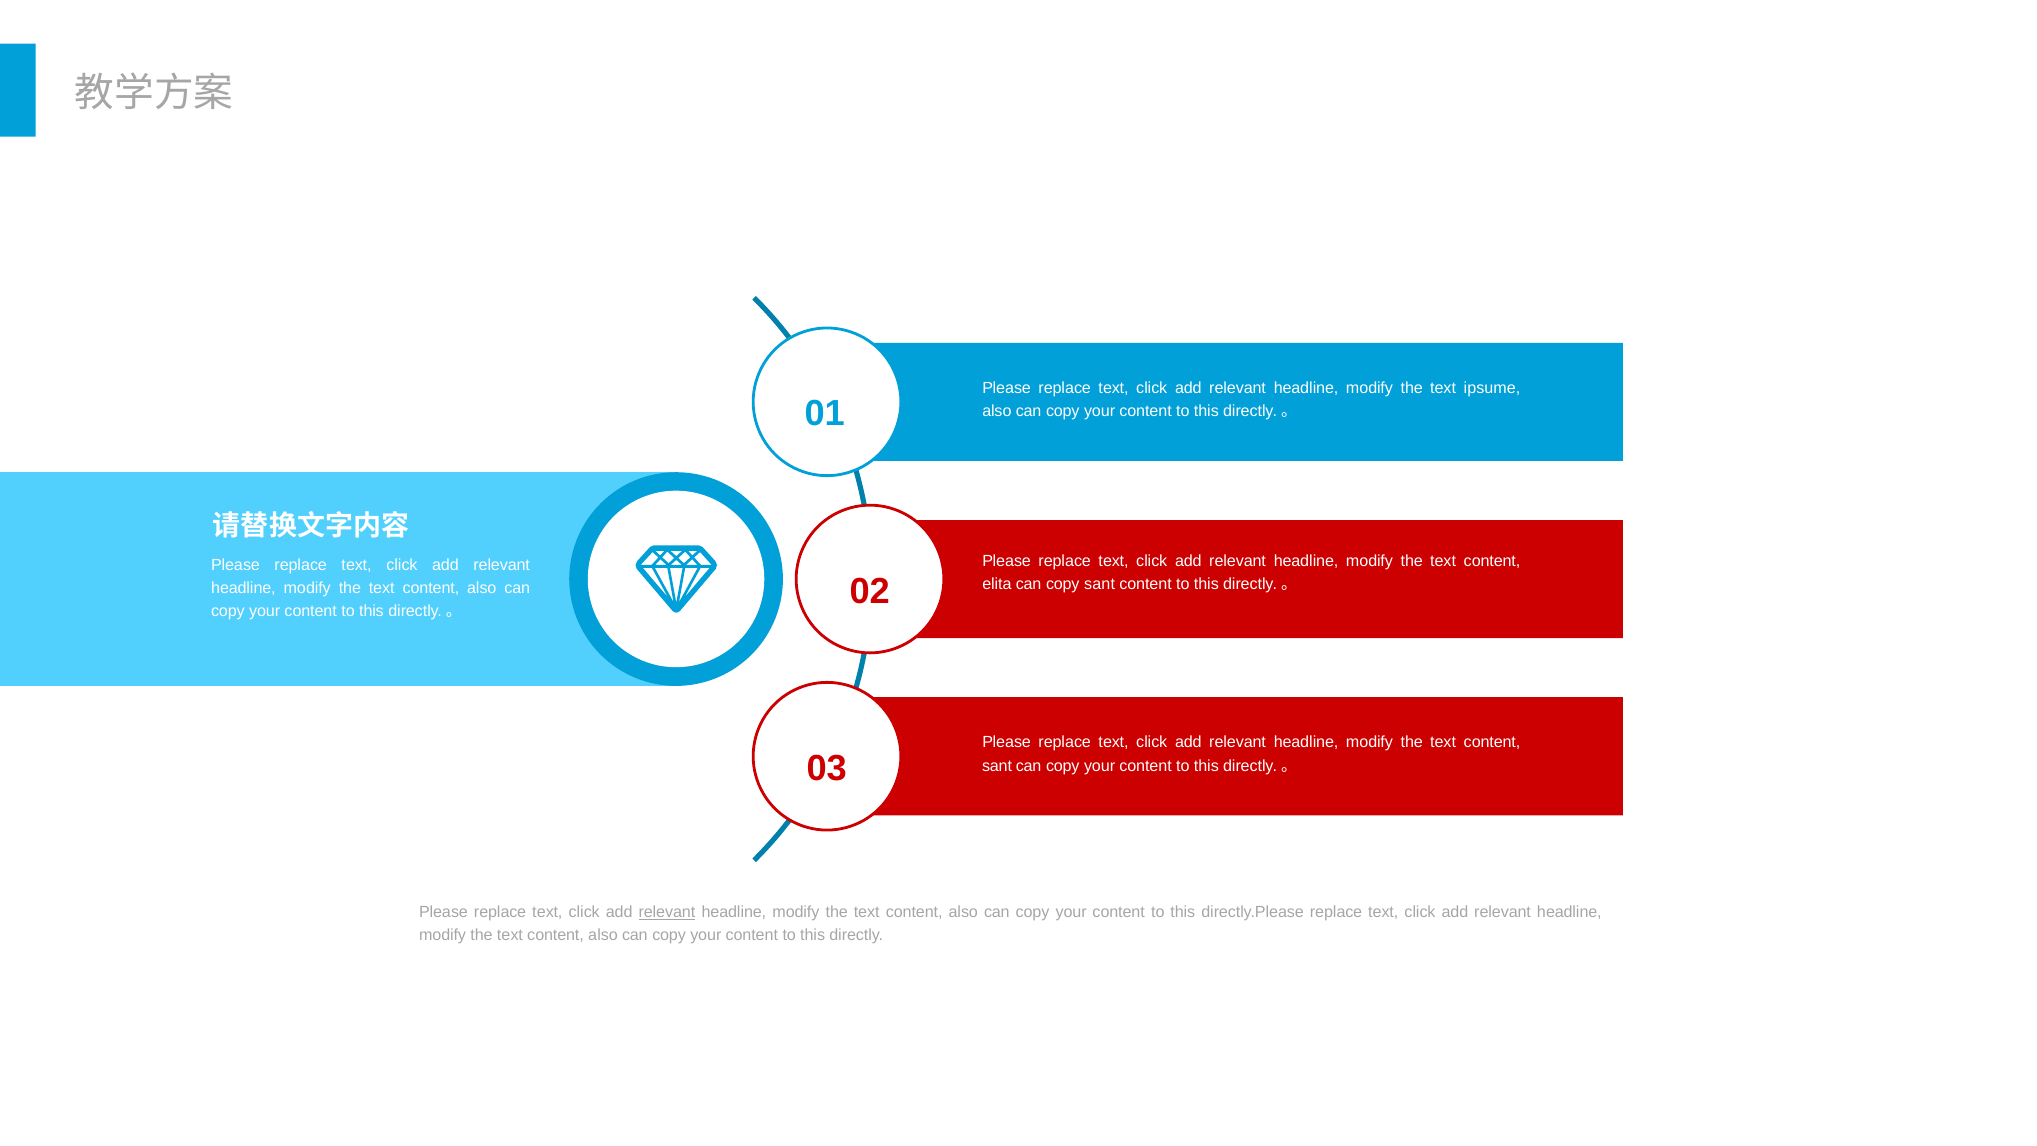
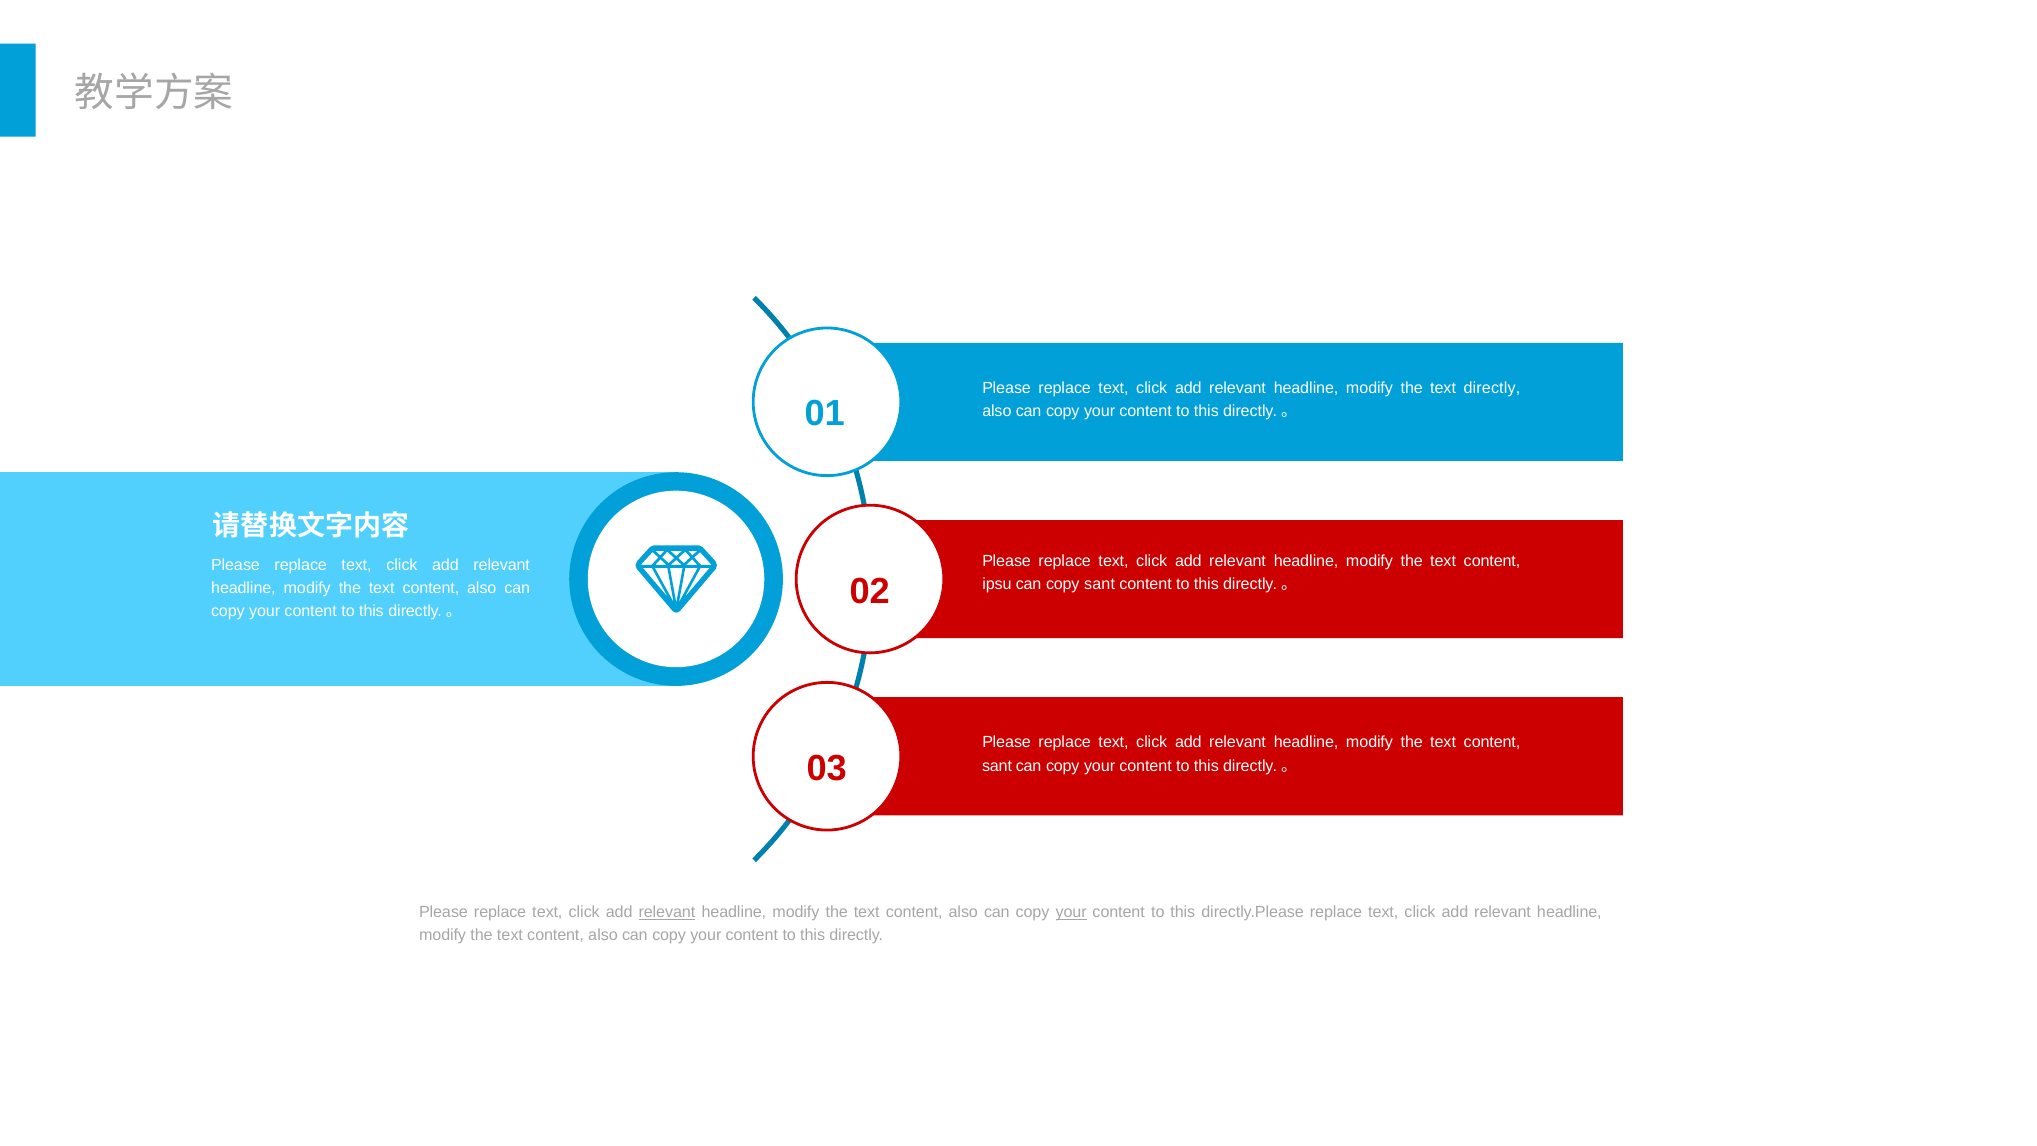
text ipsume: ipsume -> directly (1492, 388)
elita: elita -> ipsu (997, 584)
your underline: none -> present (1071, 912)
